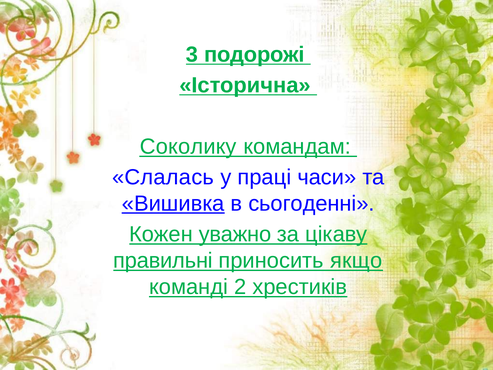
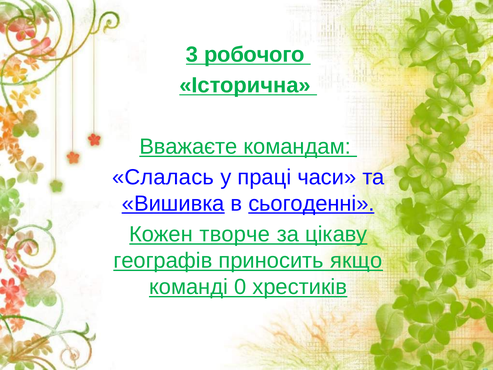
подорожі: подорожі -> робочого (254, 54)
Соколику: Соколику -> Вважаєте (188, 147)
сьогоденні underline: none -> present (311, 204)
уважно: уважно -> творче (235, 234)
правильні: правильні -> географів (163, 261)
2: 2 -> 0 (240, 287)
